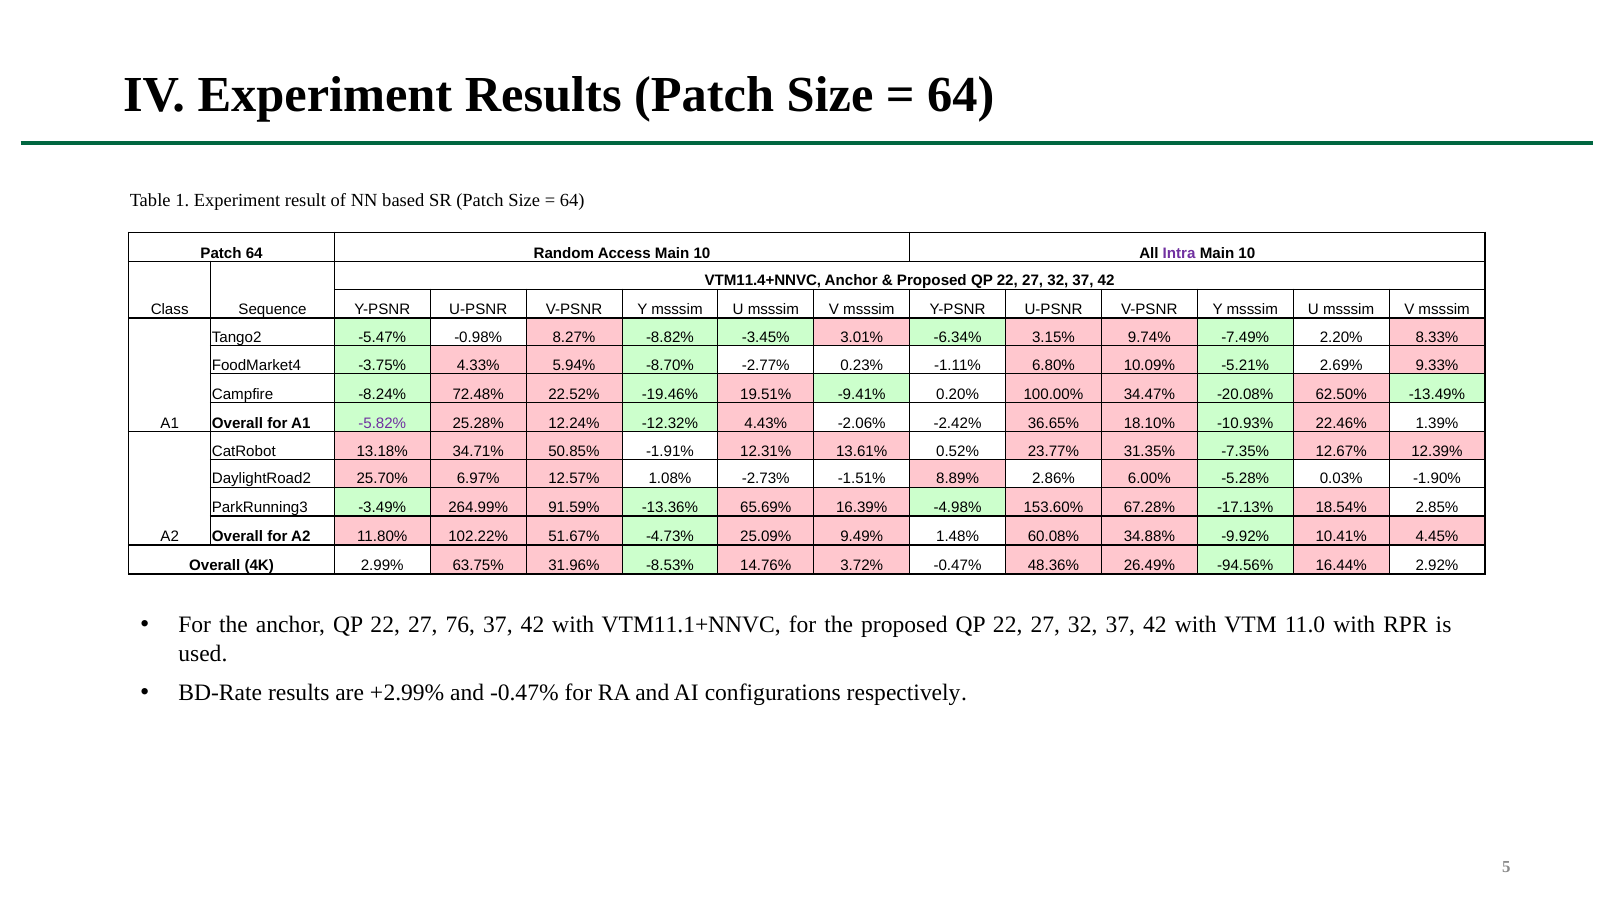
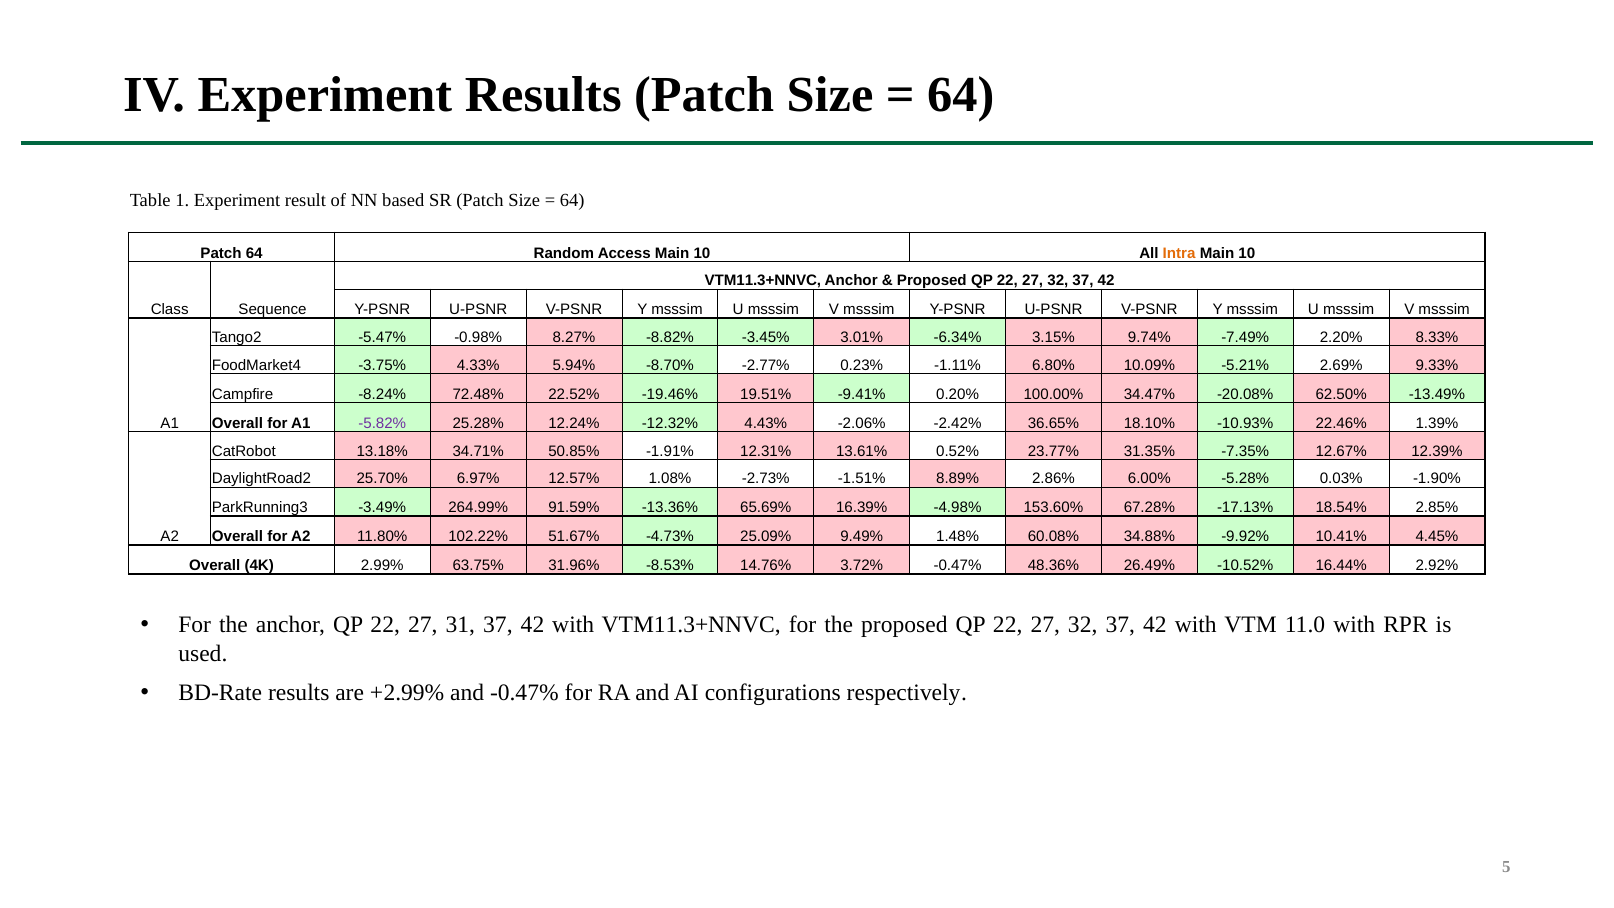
Intra colour: purple -> orange (1179, 253)
VTM11.4+NNVC: VTM11.4+NNVC -> VTM11.3+NNVC (763, 281)
-94.56%: -94.56% -> -10.52% (1245, 566)
76: 76 -> 31 (460, 625)
with VTM11.1+NNVC: VTM11.1+NNVC -> VTM11.3+NNVC (691, 625)
